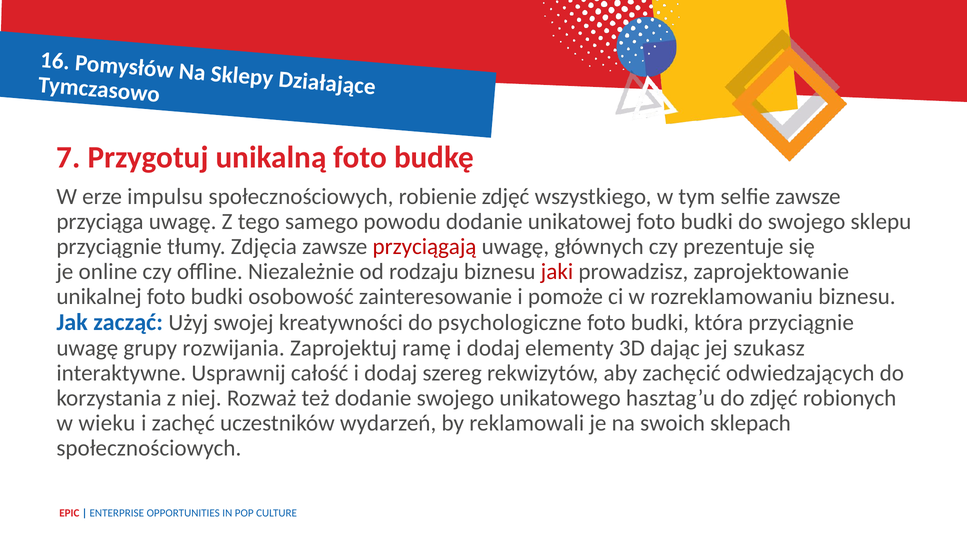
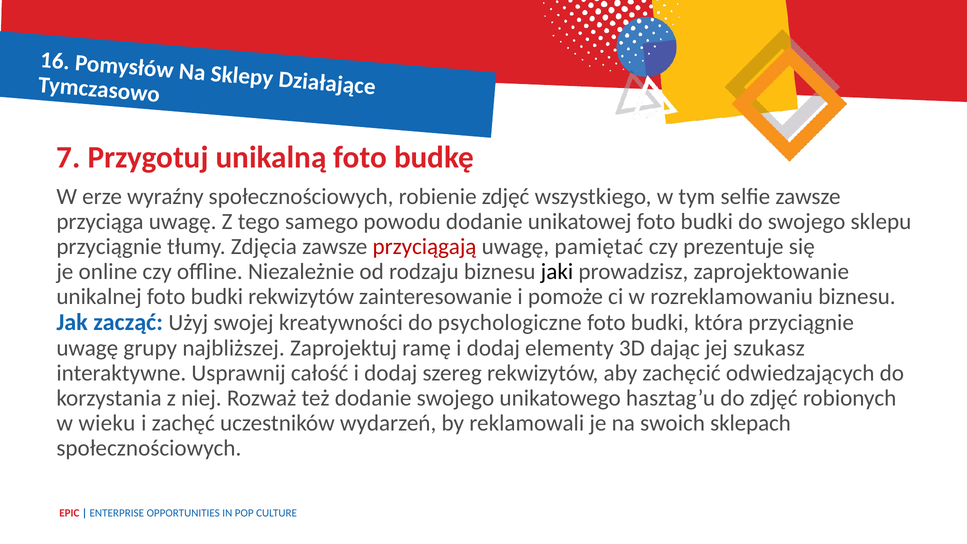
impulsu: impulsu -> wyraźny (165, 197)
głównych: głównych -> pamiętać (599, 247)
jaki colour: red -> black (557, 272)
budki osobowość: osobowość -> rekwizytów (301, 297)
rozwijania: rozwijania -> najbliższej (234, 348)
